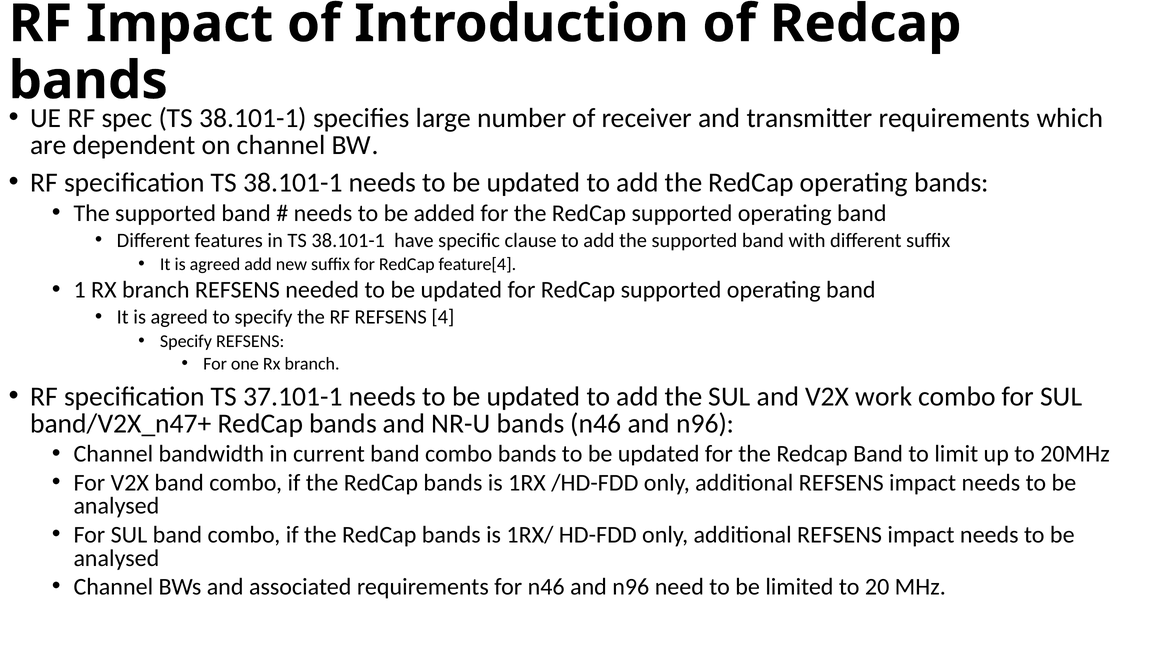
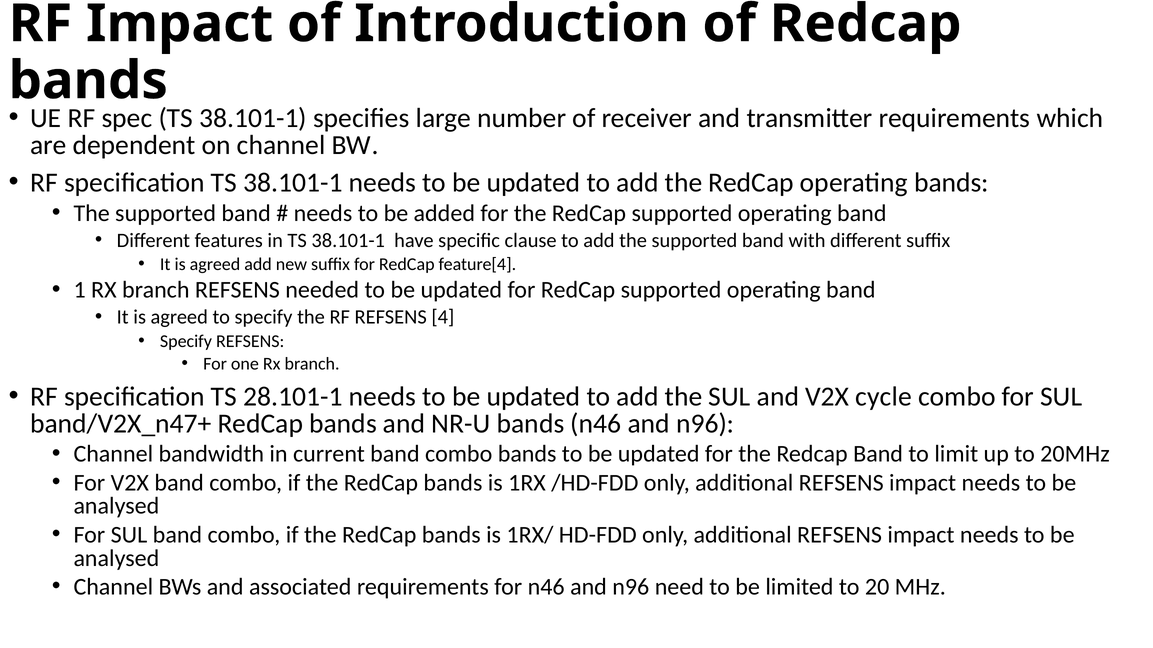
37.101-1: 37.101-1 -> 28.101-1 (293, 397)
work: work -> cycle (884, 397)
